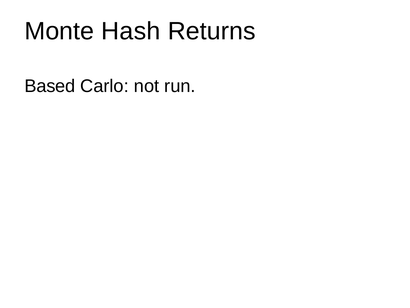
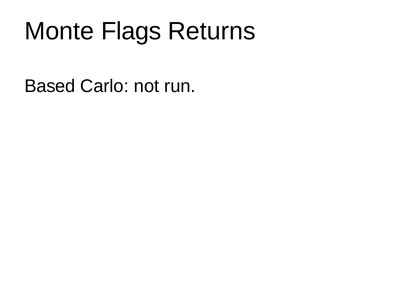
Hash: Hash -> Flags (131, 31)
